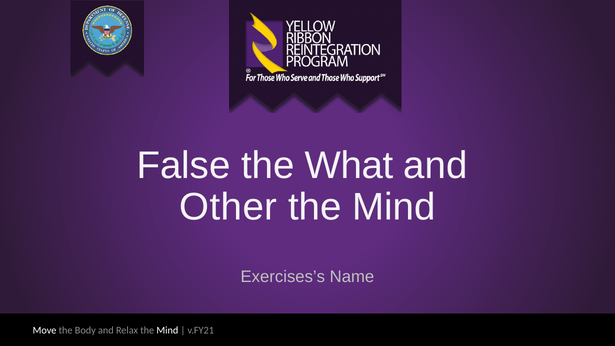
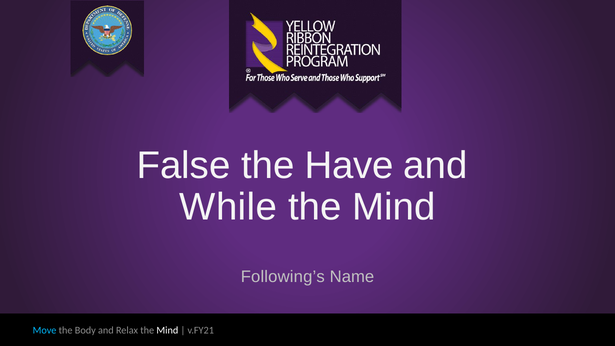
What: What -> Have (349, 166)
Other: Other -> While (228, 207)
Exercises’s: Exercises’s -> Following’s (283, 277)
Move colour: white -> light blue (45, 330)
